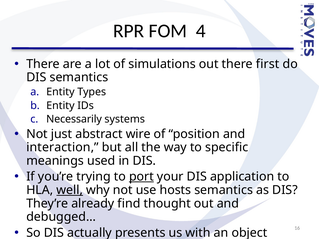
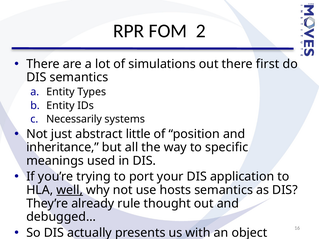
4: 4 -> 2 (201, 31)
wire: wire -> little (138, 134)
interaction: interaction -> inheritance (63, 148)
port underline: present -> none (141, 177)
find: find -> rule (129, 204)
